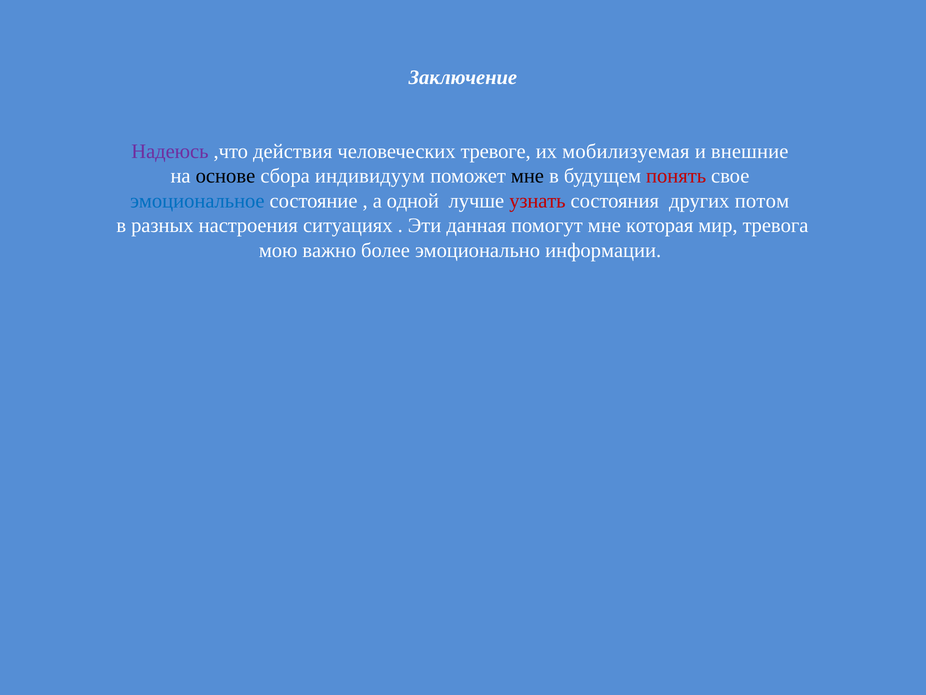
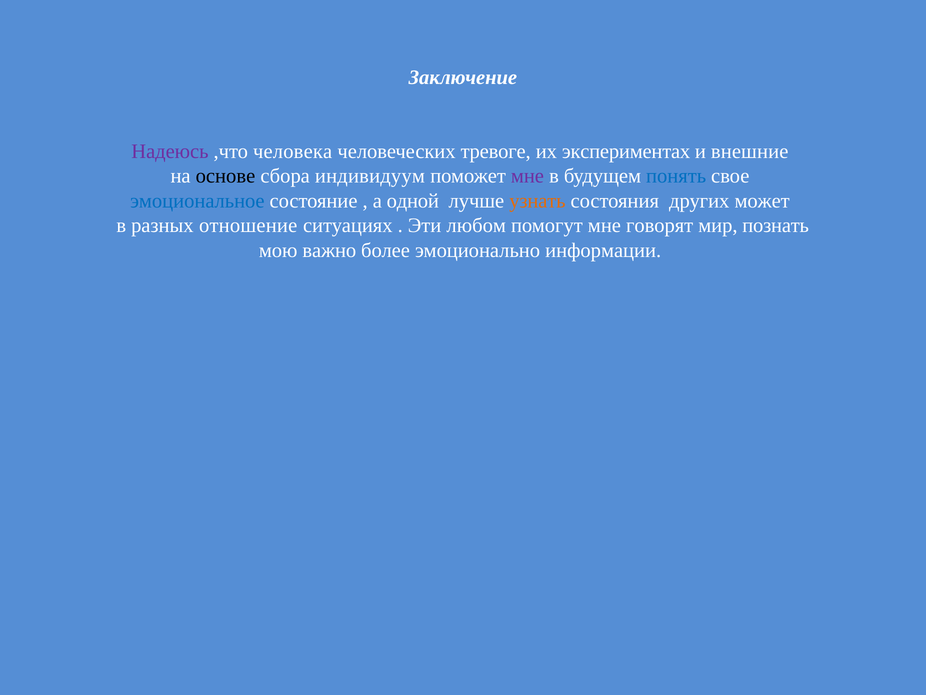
действия: действия -> человека (293, 151)
мобилизуемая: мобилизуемая -> экспериментах (626, 151)
мне colour: black -> purple (527, 176)
понять colour: red -> blue (676, 176)
узнать colour: red -> orange (537, 201)
потом: потом -> может (762, 201)
настроения: настроения -> отношение (248, 225)
данная: данная -> любом (476, 225)
которая: которая -> говорят (660, 225)
тревога: тревога -> познать (776, 225)
